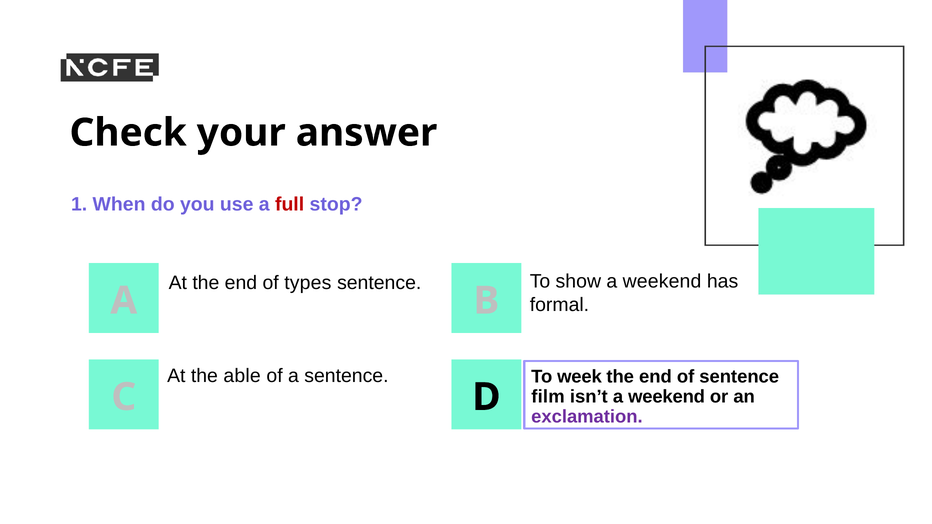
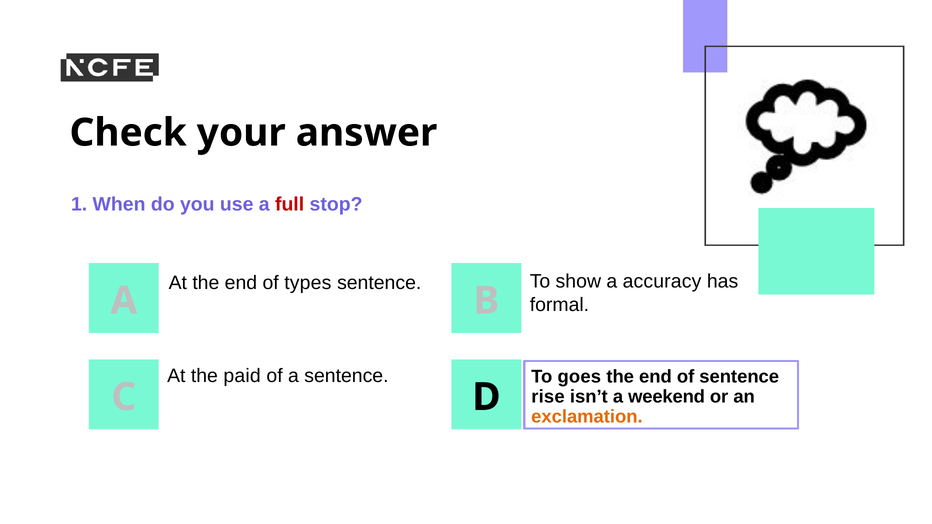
show a weekend: weekend -> accuracy (662, 282)
able: able -> paid (242, 376)
week: week -> goes (579, 377)
film: film -> rise (548, 397)
exclamation colour: purple -> orange (587, 417)
